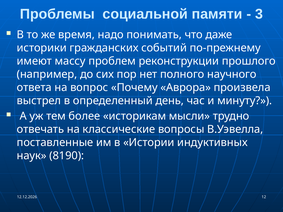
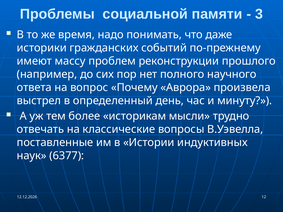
8190: 8190 -> 6377 (67, 156)
